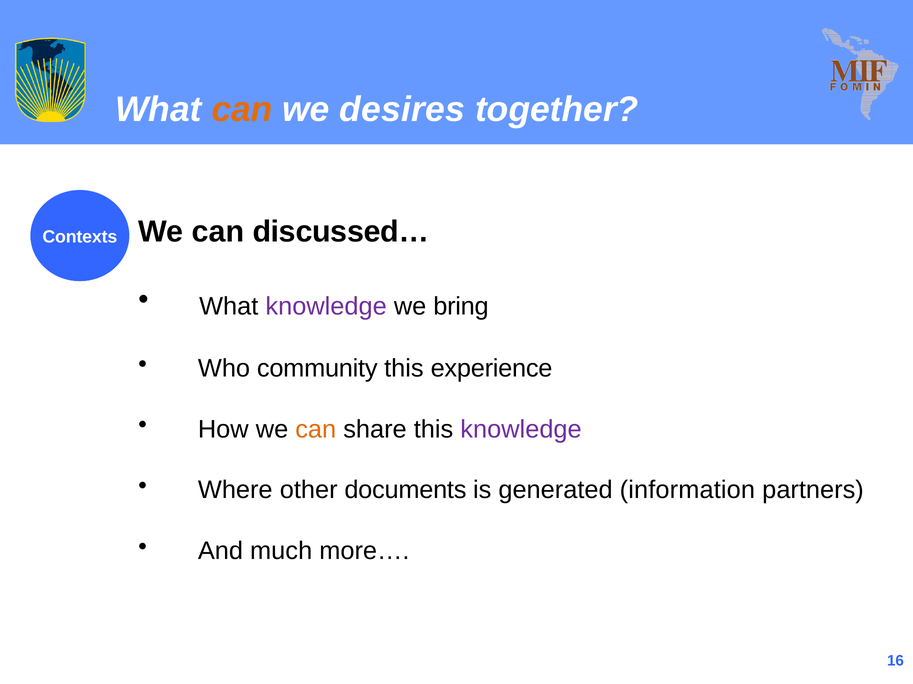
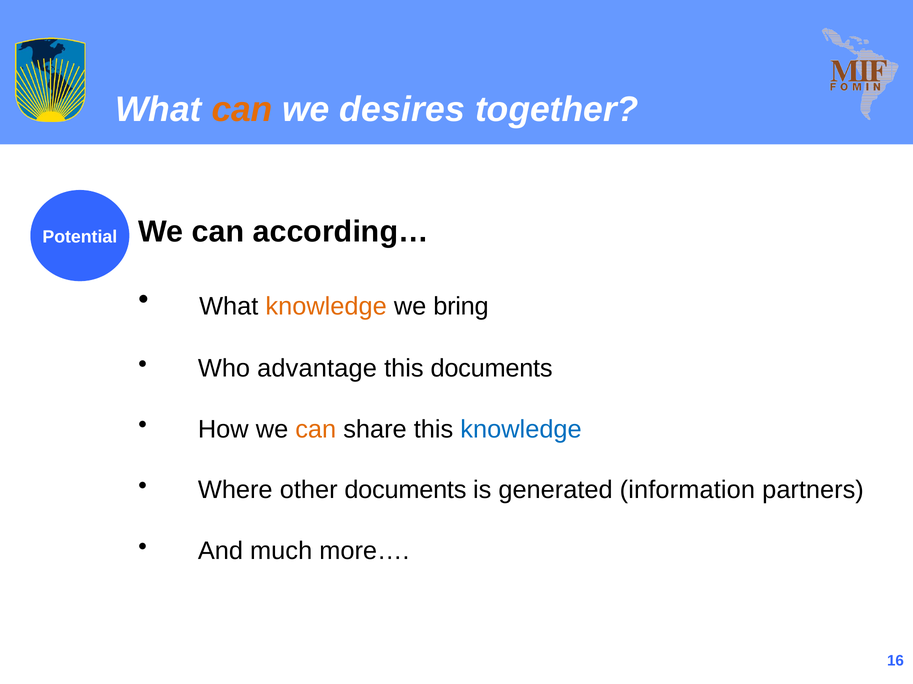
discussed…: discussed… -> according… (341, 232)
Contexts: Contexts -> Potential (80, 237)
knowledge colour: purple -> orange (326, 307)
community: community -> advantage (317, 369)
this experience: experience -> documents (492, 369)
knowledge colour: purple -> blue (521, 430)
